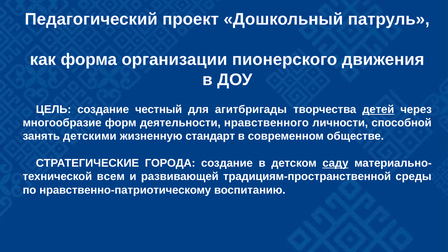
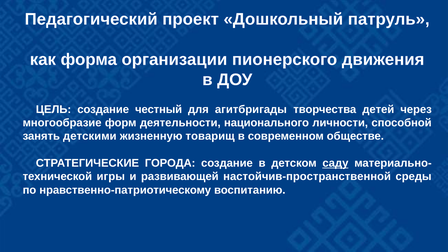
детей underline: present -> none (378, 109)
нравственного: нравственного -> национального (267, 123)
стандарт: стандарт -> товарищ (210, 136)
всем: всем -> игры (111, 177)
традициям-пространственной: традициям-пространственной -> настойчив-пространственной (307, 177)
